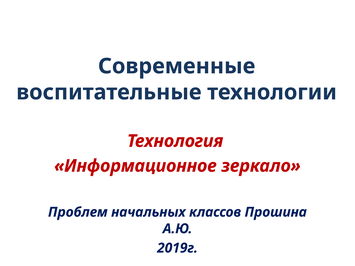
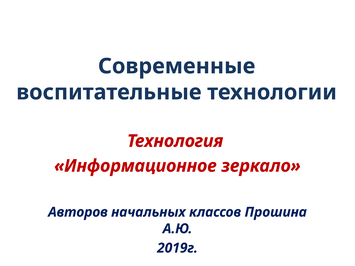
Проблем: Проблем -> Авторов (78, 212)
